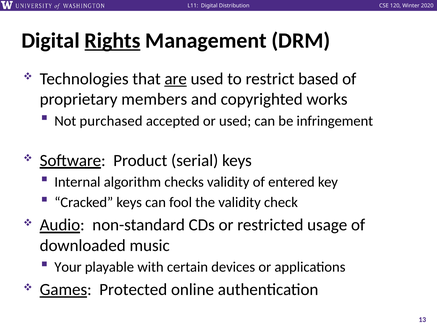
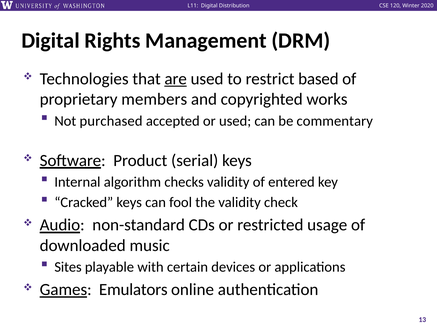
Rights underline: present -> none (113, 41)
infringement: infringement -> commentary (335, 121)
Your: Your -> Sites (68, 267)
Protected: Protected -> Emulators (133, 289)
